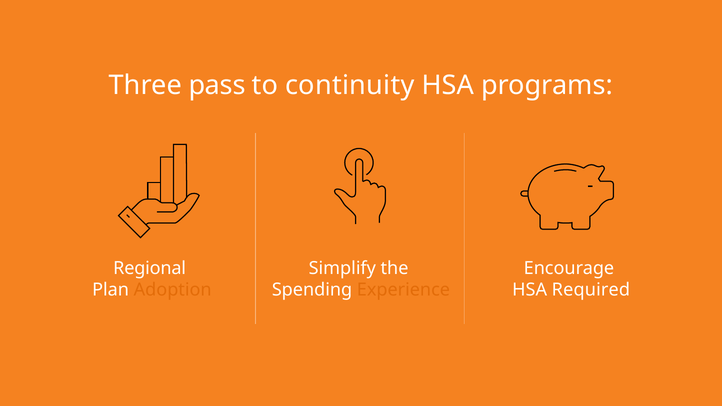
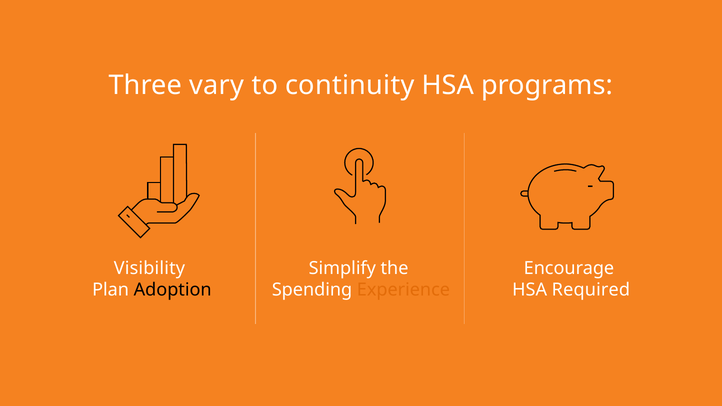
pass: pass -> vary (217, 85)
Regional: Regional -> Visibility (149, 268)
Adoption colour: orange -> black (173, 290)
